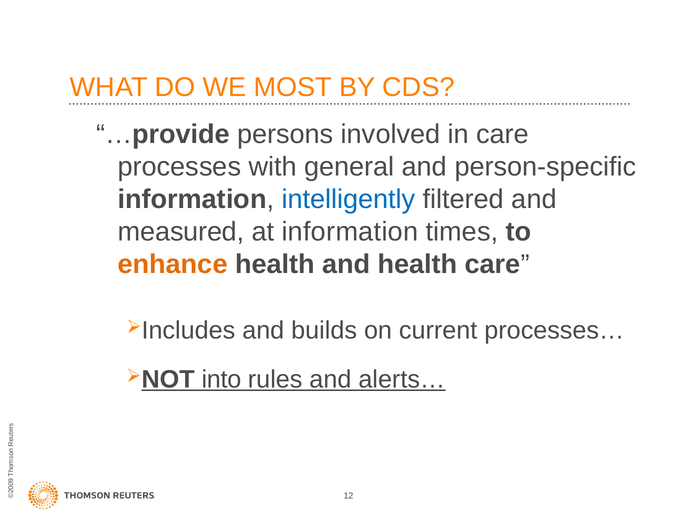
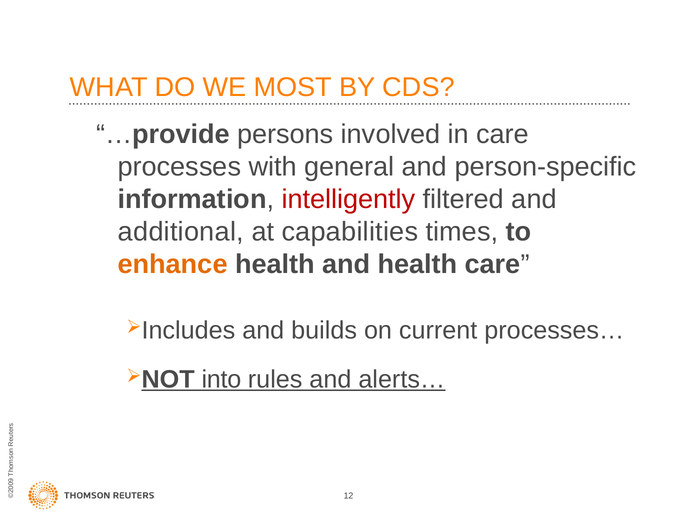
intelligently colour: blue -> red (349, 200)
measured: measured -> additional (181, 232)
at information: information -> capabilities (350, 232)
